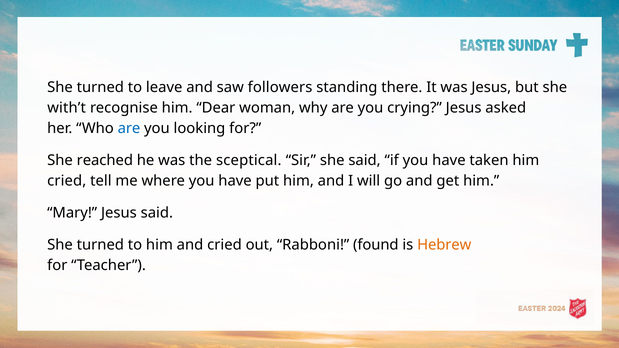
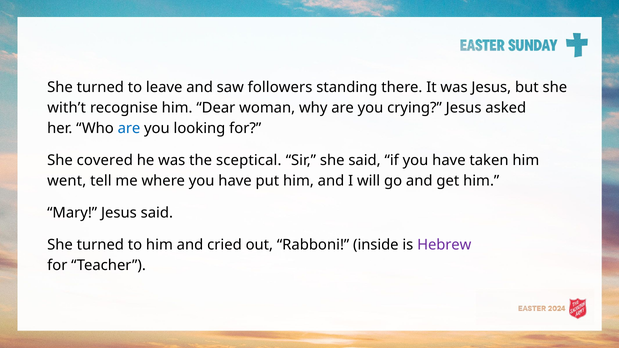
reached: reached -> covered (105, 160)
cried: cried -> went (67, 181)
found: found -> inside (376, 245)
Hebrew colour: orange -> purple (444, 245)
